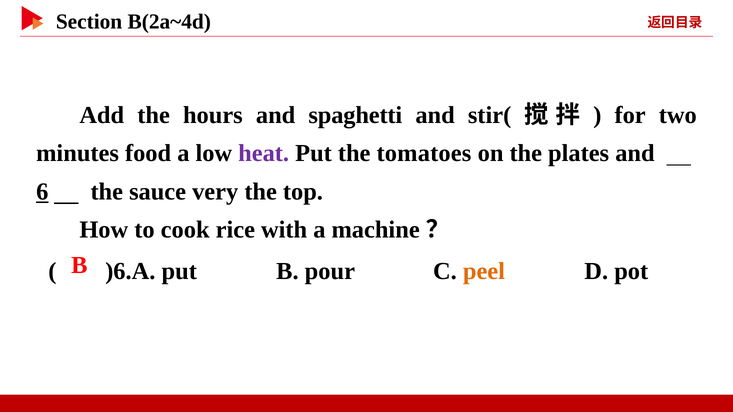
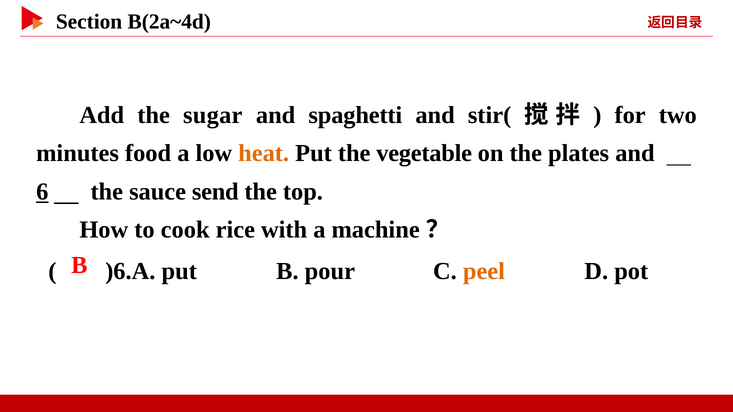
hours: hours -> sugar (213, 115)
heat colour: purple -> orange (264, 153)
tomatoes: tomatoes -> vegetable (424, 153)
very: very -> send (215, 192)
